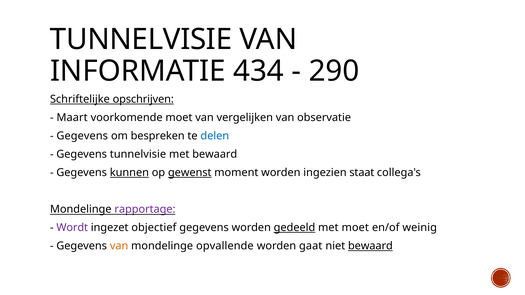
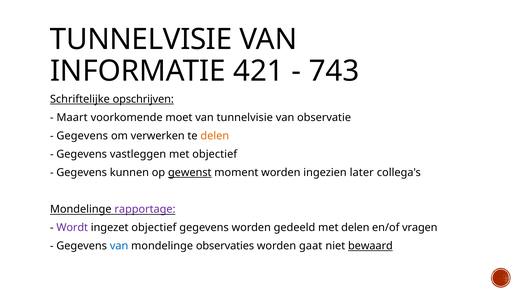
434: 434 -> 421 (259, 71)
290: 290 -> 743 (334, 71)
van vergelijken: vergelijken -> tunnelvisie (245, 118)
bespreken: bespreken -> verwerken (158, 136)
delen colour: blue -> orange (215, 136)
Gegevens tunnelvisie: tunnelvisie -> vastleggen (138, 154)
met bewaard: bewaard -> objectief (215, 154)
kunnen underline: present -> none (129, 173)
staat: staat -> later (362, 173)
gedeeld underline: present -> none (294, 228)
met moet: moet -> delen (355, 228)
weinig: weinig -> vragen (420, 228)
van colour: orange -> blue (119, 246)
opvallende: opvallende -> observaties (225, 246)
